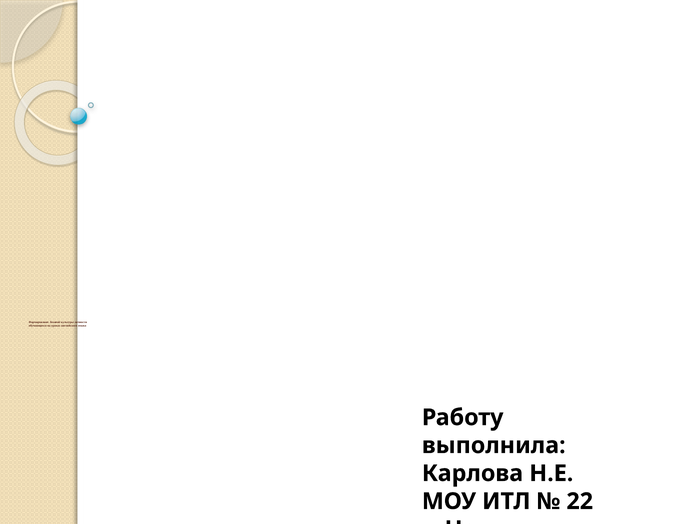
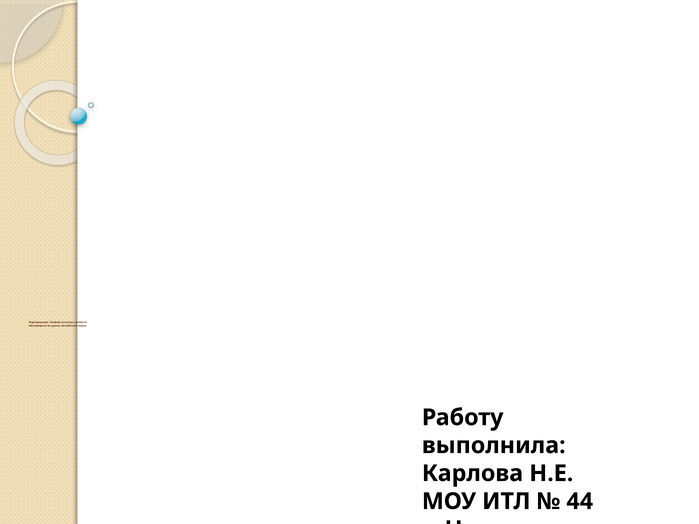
22: 22 -> 44 (580, 502)
